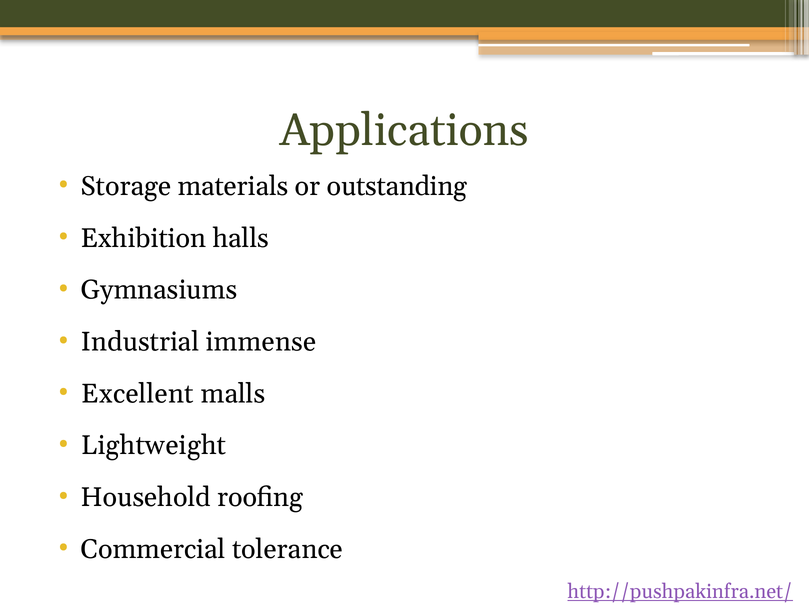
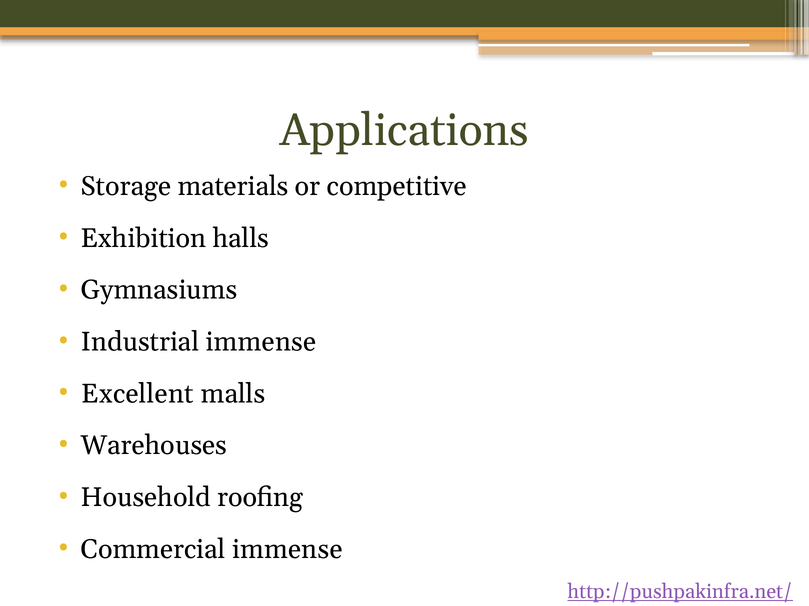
outstanding: outstanding -> competitive (397, 187)
Lightweight: Lightweight -> Warehouses (154, 446)
Commercial tolerance: tolerance -> immense (287, 550)
